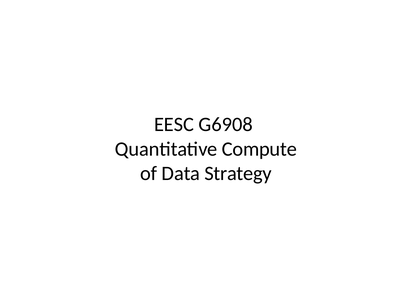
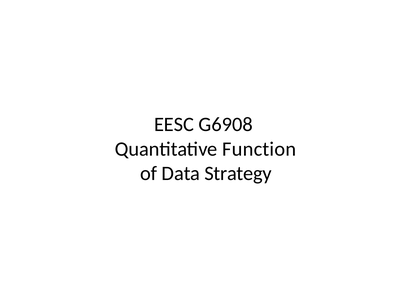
Compute: Compute -> Function (259, 149)
